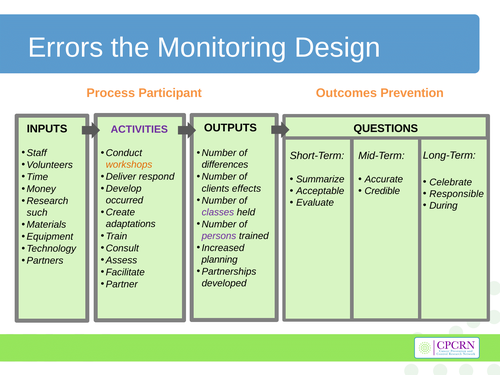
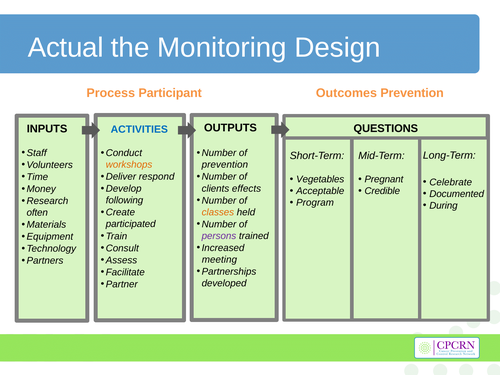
Errors: Errors -> Actual (66, 48)
ACTIVITIES colour: purple -> blue (139, 129)
differences: differences -> prevention (225, 165)
Accurate: Accurate -> Pregnant (384, 179)
Summarize: Summarize -> Vegetables (320, 179)
Responsible: Responsible -> Documented (457, 194)
occurred: occurred -> following (125, 200)
Evaluate: Evaluate -> Program (315, 203)
classes colour: purple -> orange (218, 212)
such: such -> often (37, 213)
adaptations: adaptations -> participated (131, 224)
planning: planning -> meeting (219, 260)
